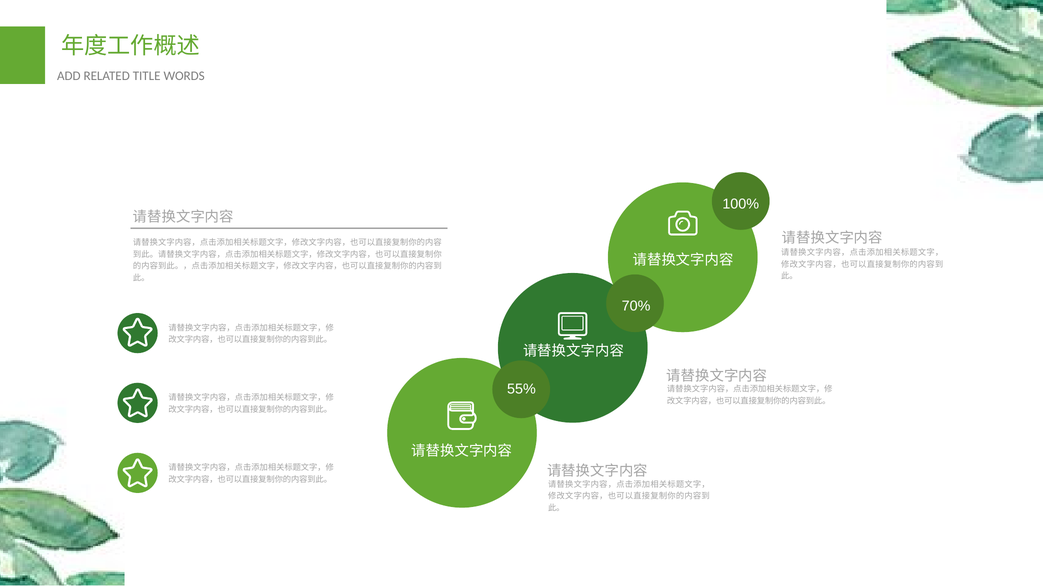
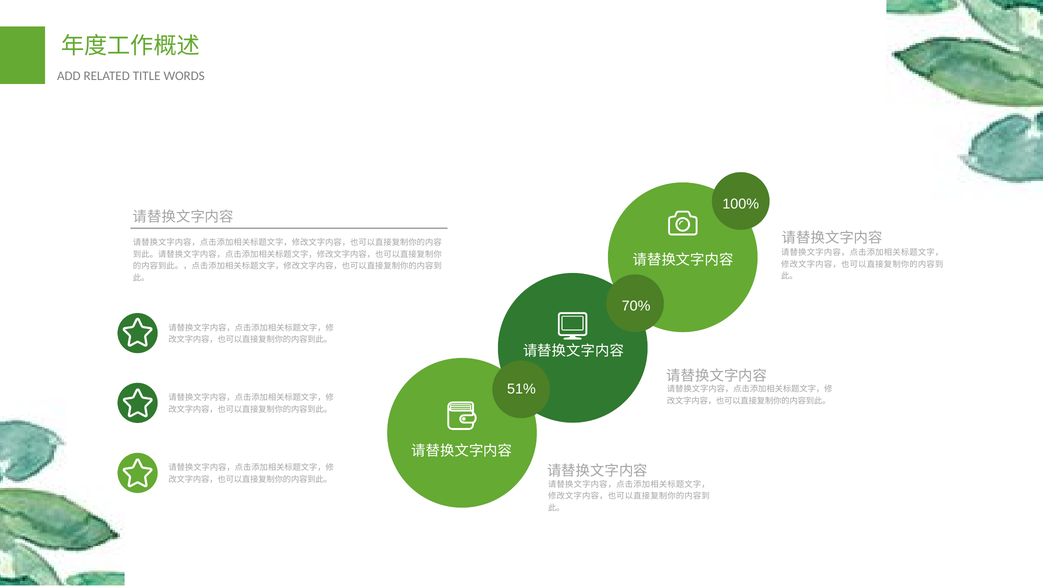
55%: 55% -> 51% (521, 389)
